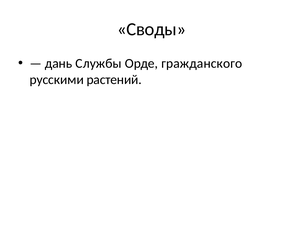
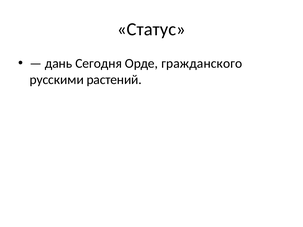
Своды: Своды -> Статус (151, 29)
Службы: Службы -> Сегодня (99, 64)
